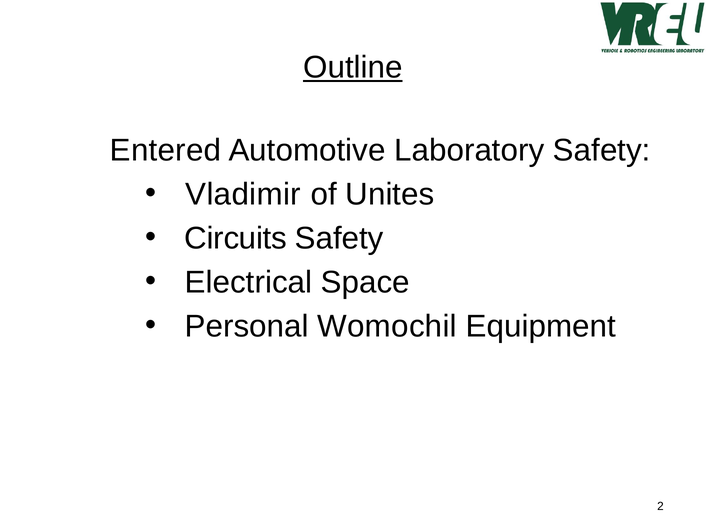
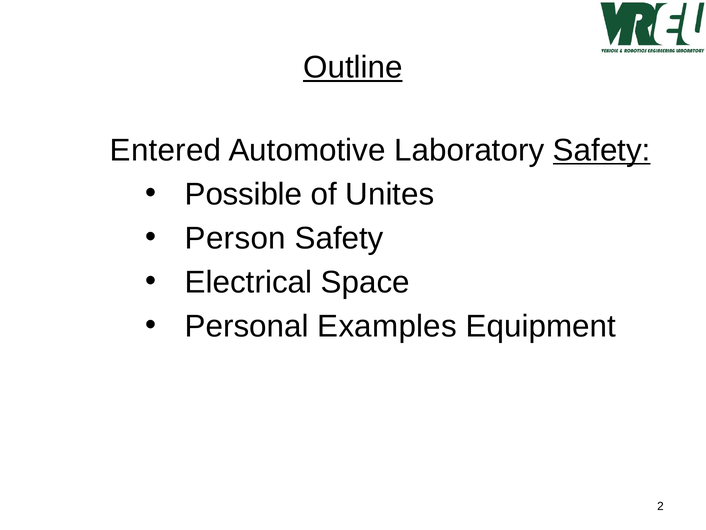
Safety underline: none -> present (602, 150)
Vladimir: Vladimir -> Possible (243, 194)
Circuits: Circuits -> Person (235, 238)
Womochil: Womochil -> Examples (387, 326)
